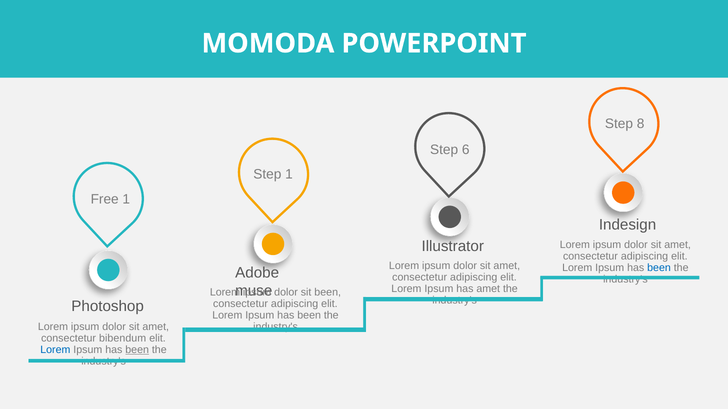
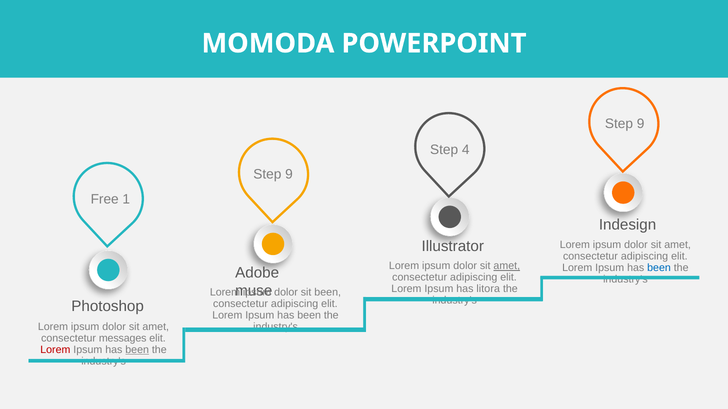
8: 8 -> 9 (641, 124)
6: 6 -> 4 (466, 150)
1: 1 -> 9 (289, 175)
amet underline: none -> present (507, 266)
has amet: amet -> litora (488, 289)
bibendum: bibendum -> messages (123, 339)
Lorem colour: blue -> red (55, 350)
